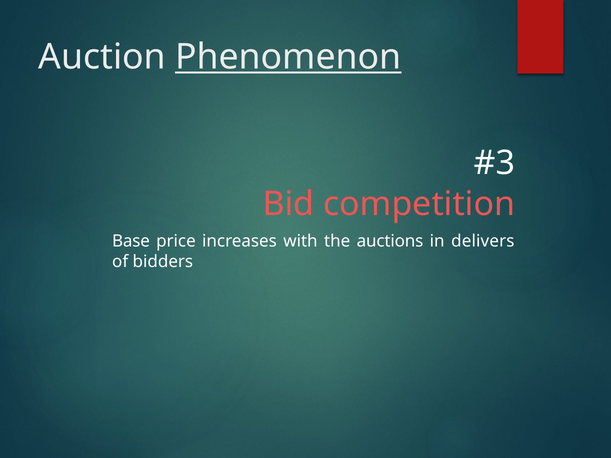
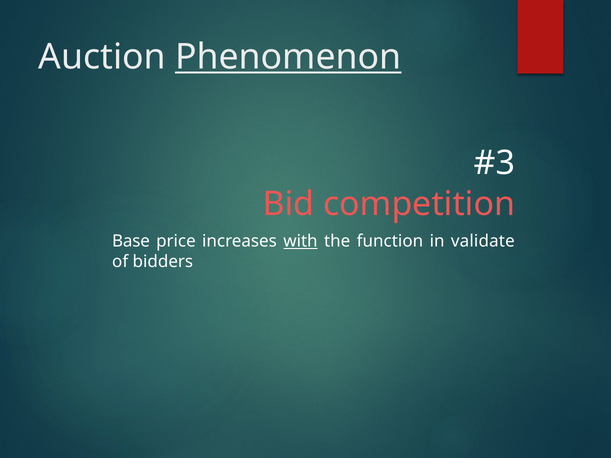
with underline: none -> present (300, 242)
auctions: auctions -> function (390, 242)
delivers: delivers -> validate (483, 242)
